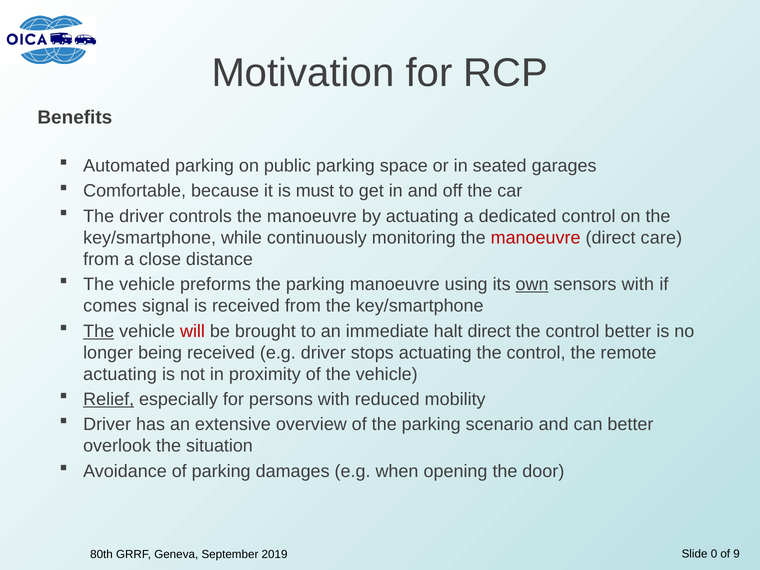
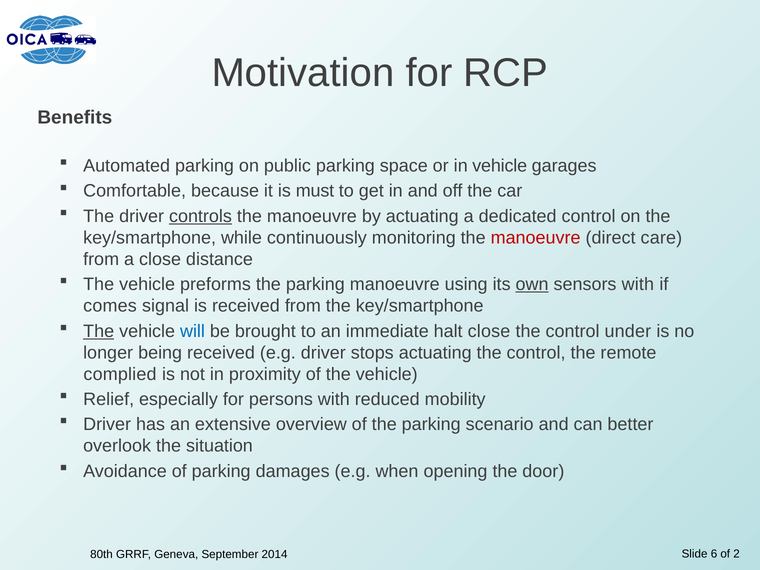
in seated: seated -> vehicle (500, 166)
controls underline: none -> present (200, 216)
will colour: red -> blue (193, 331)
halt direct: direct -> close (489, 331)
control better: better -> under (628, 331)
actuating: actuating -> complied (120, 374)
Relief underline: present -> none (109, 399)
2019: 2019 -> 2014 (275, 555)
0: 0 -> 6 (714, 554)
9: 9 -> 2 (737, 554)
